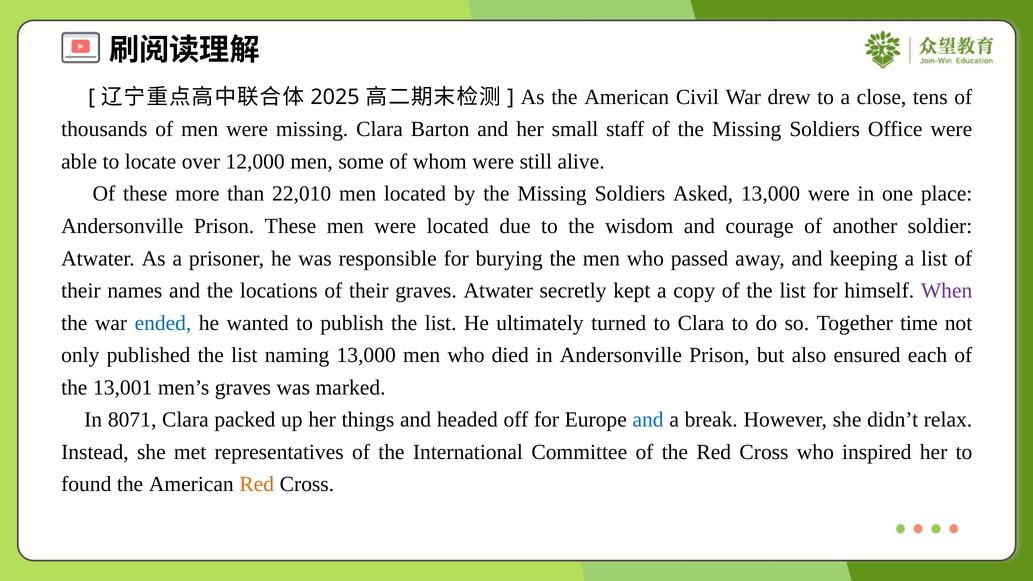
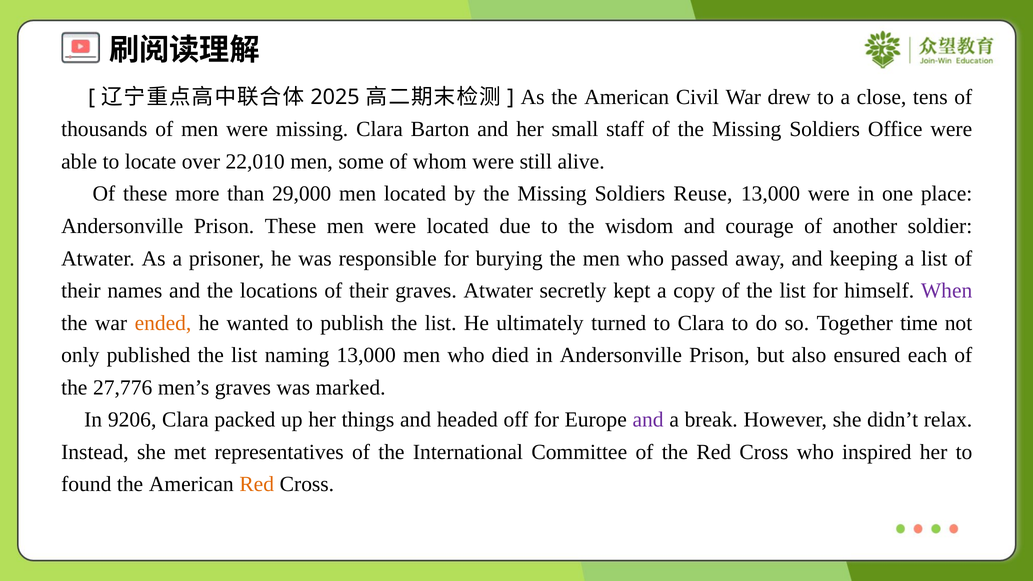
12,000: 12,000 -> 22,010 (255, 162)
22,010: 22,010 -> 29,000 (302, 194)
Asked: Asked -> Reuse (703, 194)
ended colour: blue -> orange (163, 323)
13,001: 13,001 -> 27,776 (123, 388)
8071: 8071 -> 9206 (132, 420)
and colour: blue -> purple (648, 420)
